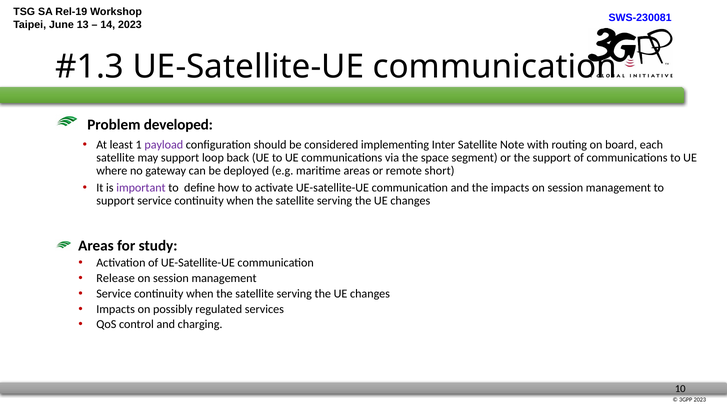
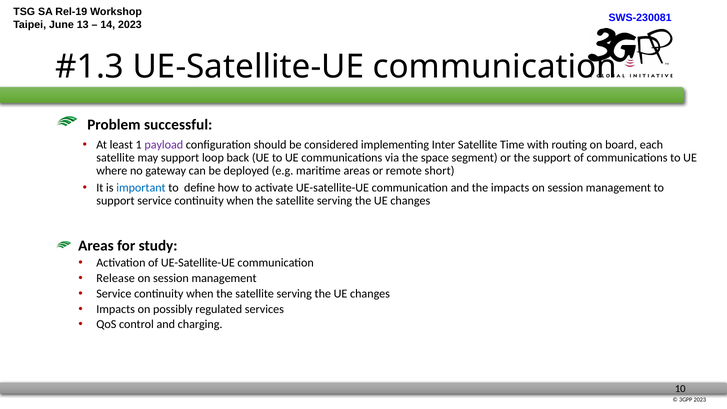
developed: developed -> successful (178, 125)
Note: Note -> Time (512, 145)
important colour: purple -> blue (141, 188)
